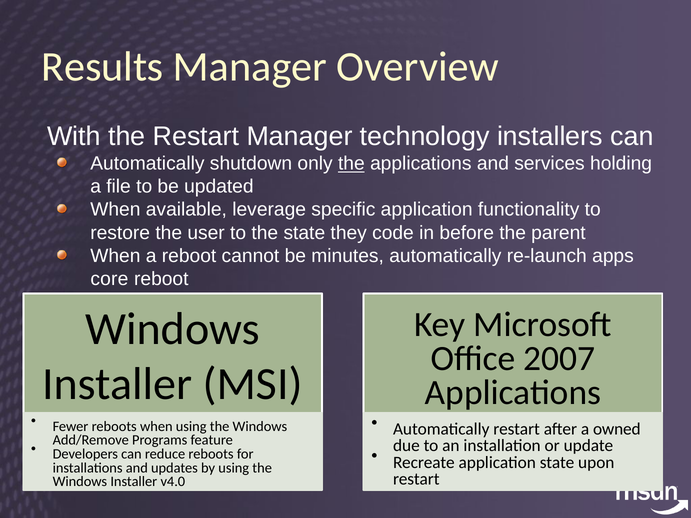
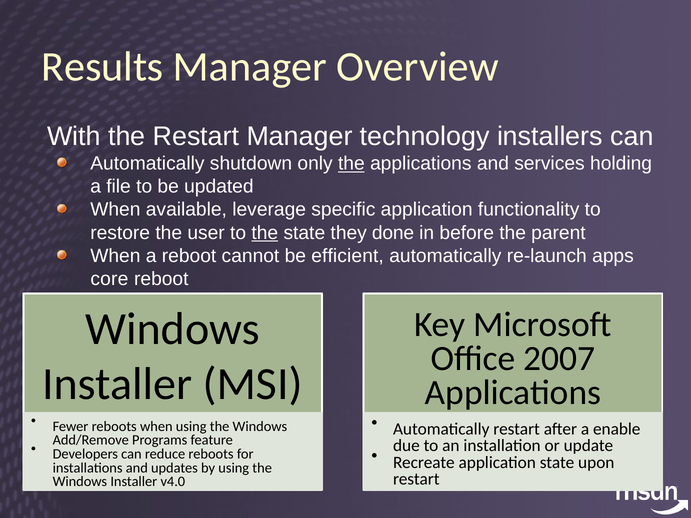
the underline: none -> present (265, 233)
code: code -> done (393, 233)
minutes: minutes -> efficient (348, 256)
owned: owned -> enable (617, 429)
